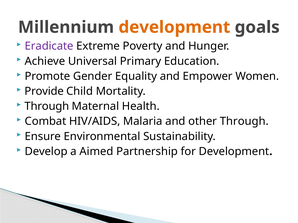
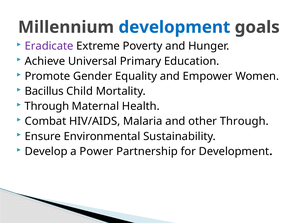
development colour: orange -> blue (174, 27)
Provide: Provide -> Bacillus (44, 91)
Aimed: Aimed -> Power (96, 152)
